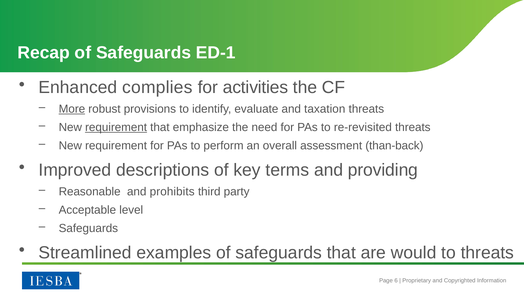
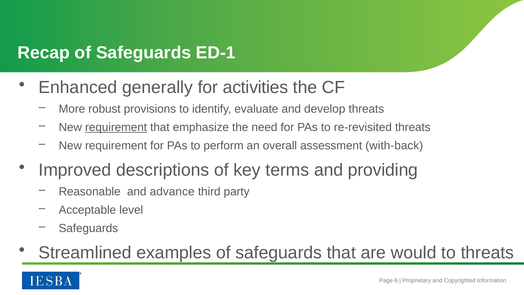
complies: complies -> generally (157, 87)
More underline: present -> none (72, 109)
taxation: taxation -> develop (325, 109)
than-back: than-back -> with-back (394, 146)
prohibits: prohibits -> advance (172, 191)
